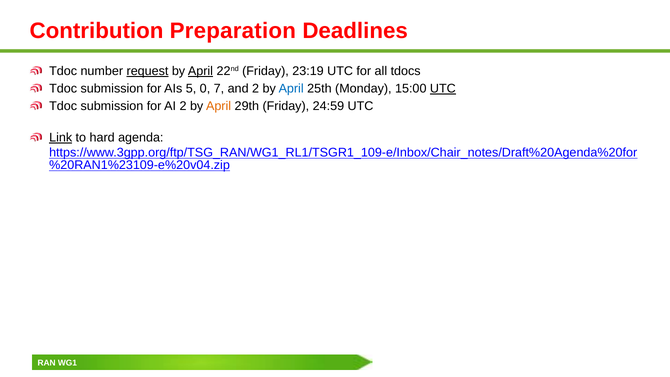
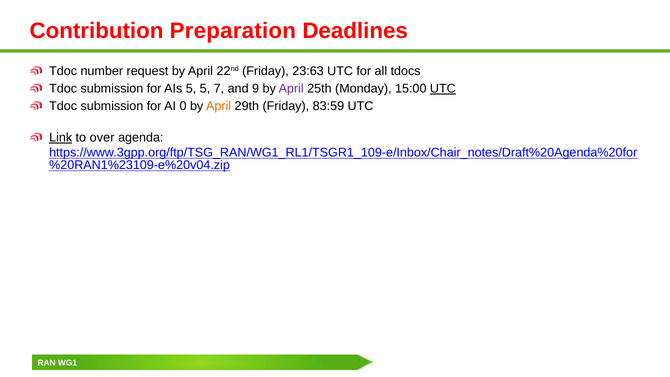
request underline: present -> none (148, 71)
April underline: present -> none (201, 71)
23:19: 23:19 -> 23:63 (308, 71)
5 0: 0 -> 5 (205, 89)
and 2: 2 -> 9 (256, 89)
April colour: blue -> purple (291, 89)
AI 2: 2 -> 0 (183, 106)
24:59: 24:59 -> 83:59 (328, 106)
hard: hard -> over (102, 138)
